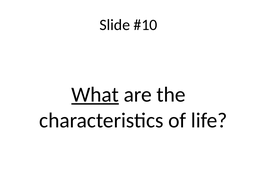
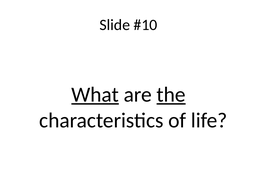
the underline: none -> present (171, 95)
